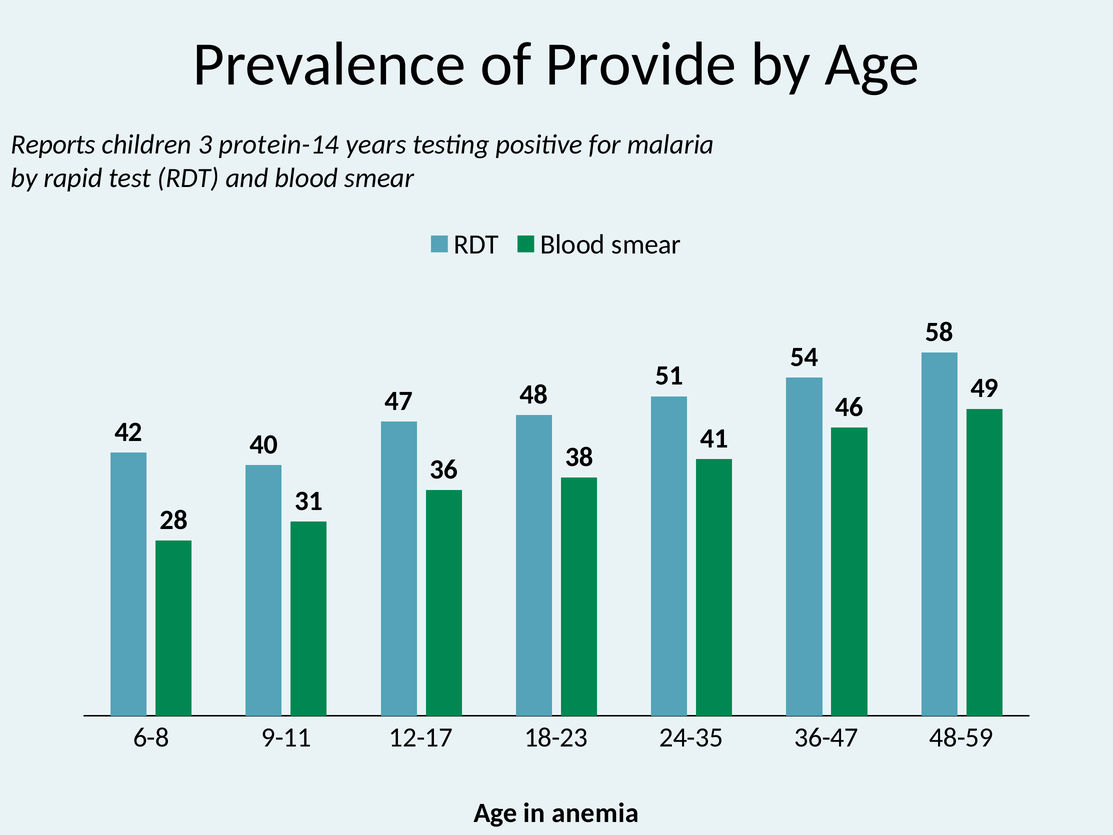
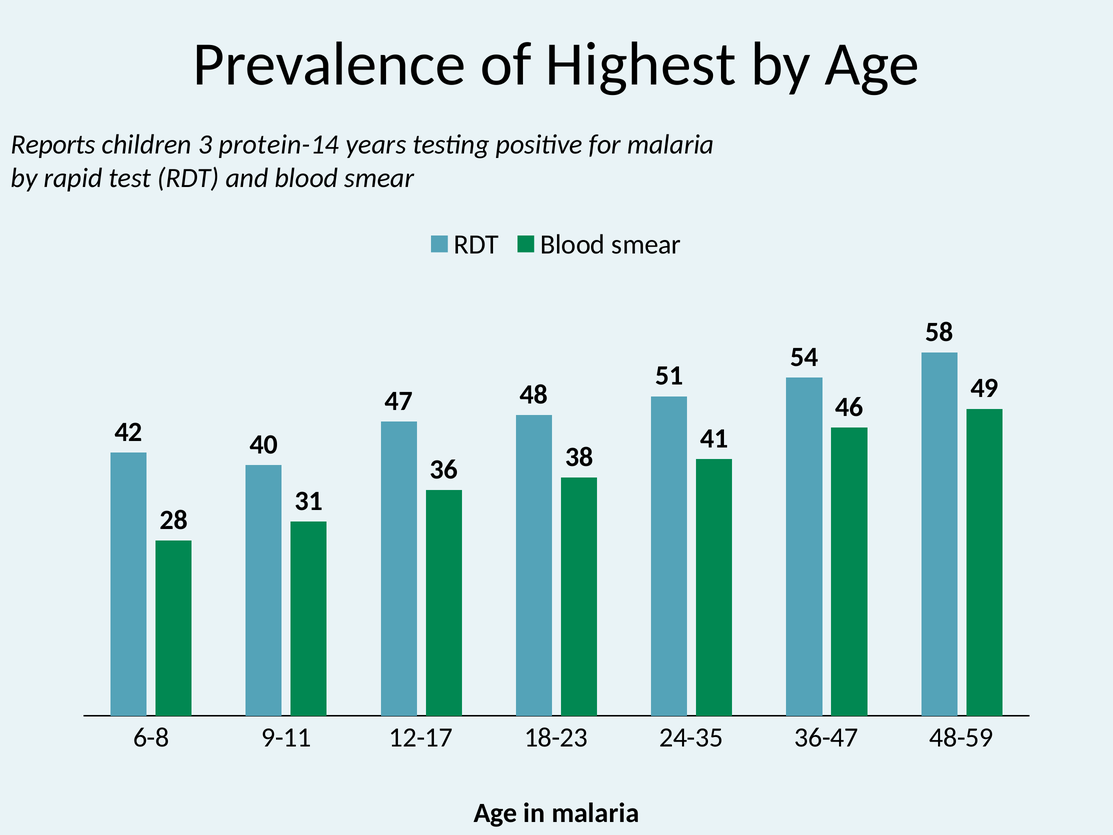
Provide: Provide -> Highest (641, 65)
in anemia: anemia -> malaria (595, 813)
